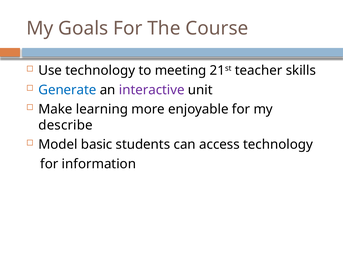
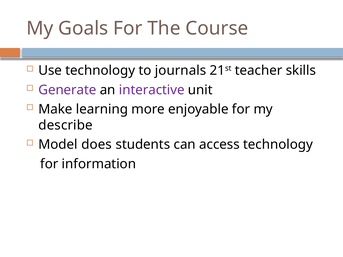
meeting: meeting -> journals (181, 71)
Generate colour: blue -> purple (67, 90)
basic: basic -> does (97, 145)
